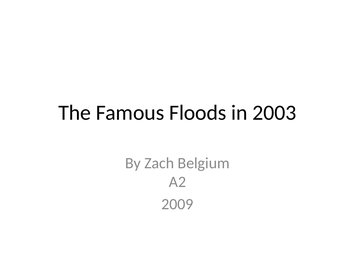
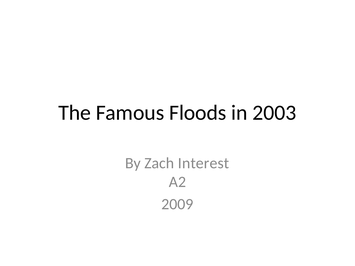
Belgium: Belgium -> Interest (204, 163)
